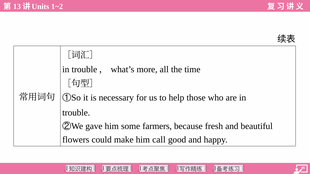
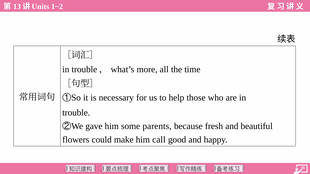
farmers: farmers -> parents (157, 126)
